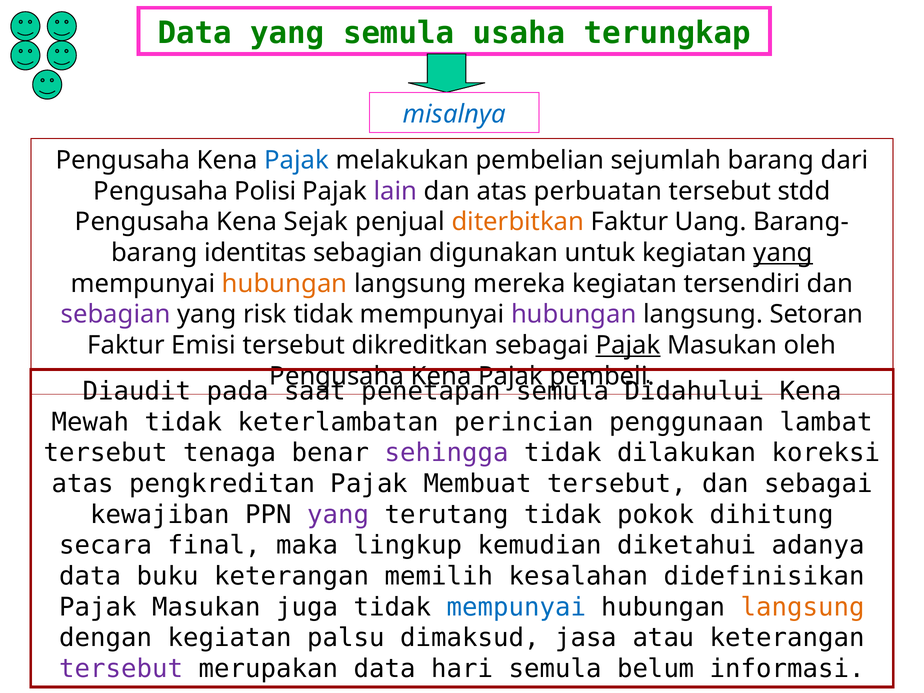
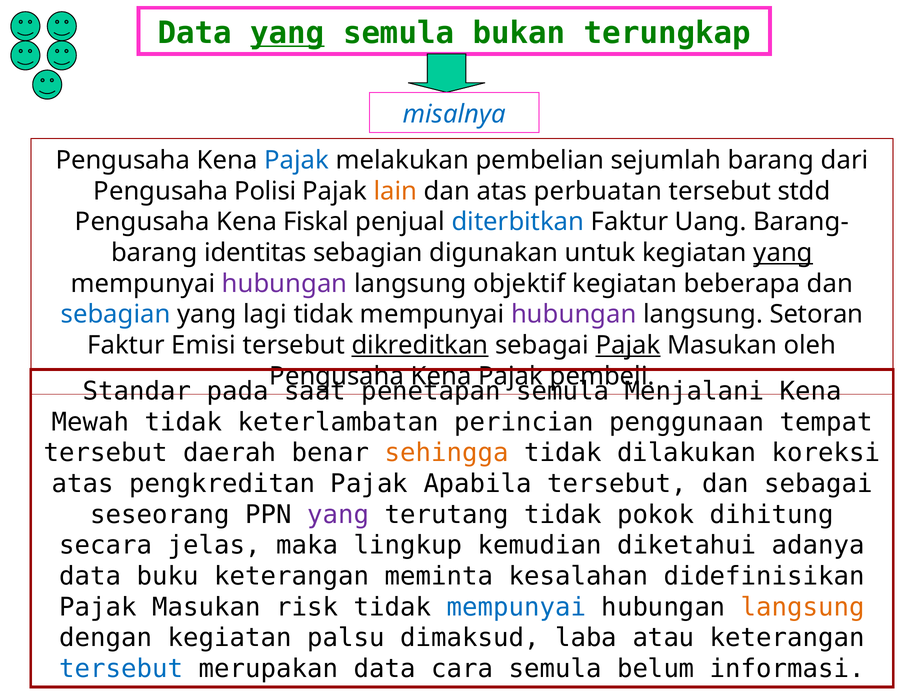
yang underline: none -> present (287, 33)
usaha: usaha -> bukan (519, 33)
lain colour: purple -> orange (396, 191)
Sejak: Sejak -> Fiskal (316, 222)
diterbitkan colour: orange -> blue (518, 222)
hubungan colour: orange -> purple (285, 284)
mereka: mereka -> objektif (519, 284)
tersendiri: tersendiri -> beberapa (742, 284)
sebagian colour: purple -> blue (116, 314)
risk: risk -> lagi (265, 314)
dikreditkan underline: none -> present (420, 345)
Diaudit: Diaudit -> Standar (137, 391)
Didahului: Didahului -> Menjalani (694, 391)
lambat: lambat -> tempat (826, 422)
tenaga: tenaga -> daerah (230, 453)
sehingga colour: purple -> orange (447, 453)
Membuat: Membuat -> Apabila (478, 484)
kewajiban: kewajiban -> seseorang (160, 515)
final: final -> jelas (214, 545)
memilih: memilih -> meminta (439, 576)
juga: juga -> risk (307, 607)
jasa: jasa -> laba (586, 638)
tersebut colour: purple -> blue (121, 669)
hari: hari -> cara (462, 669)
